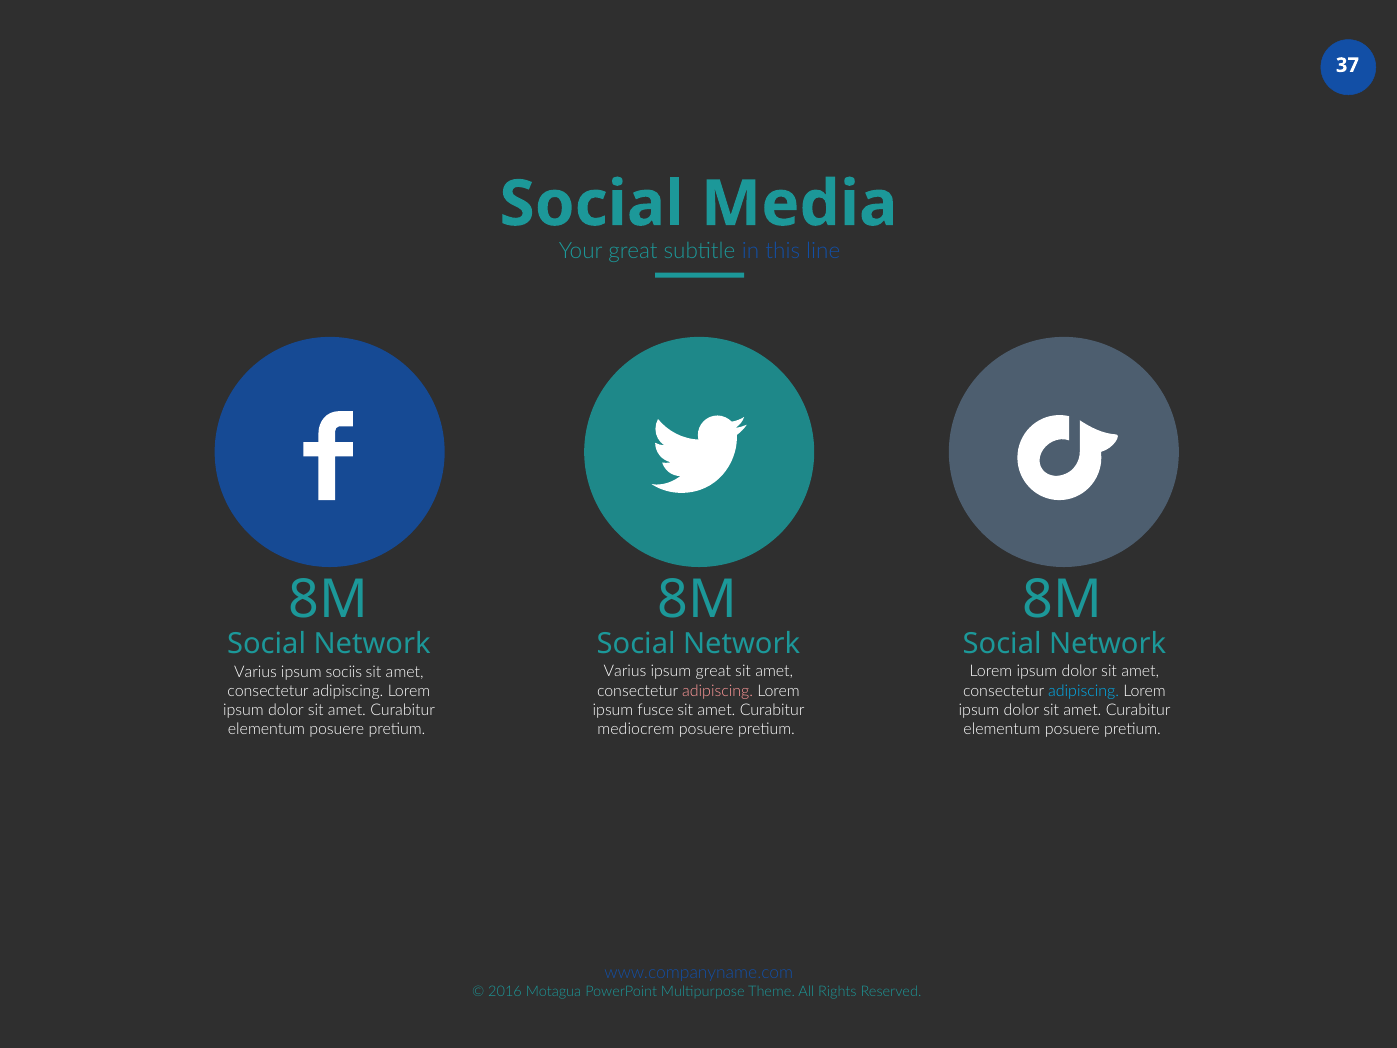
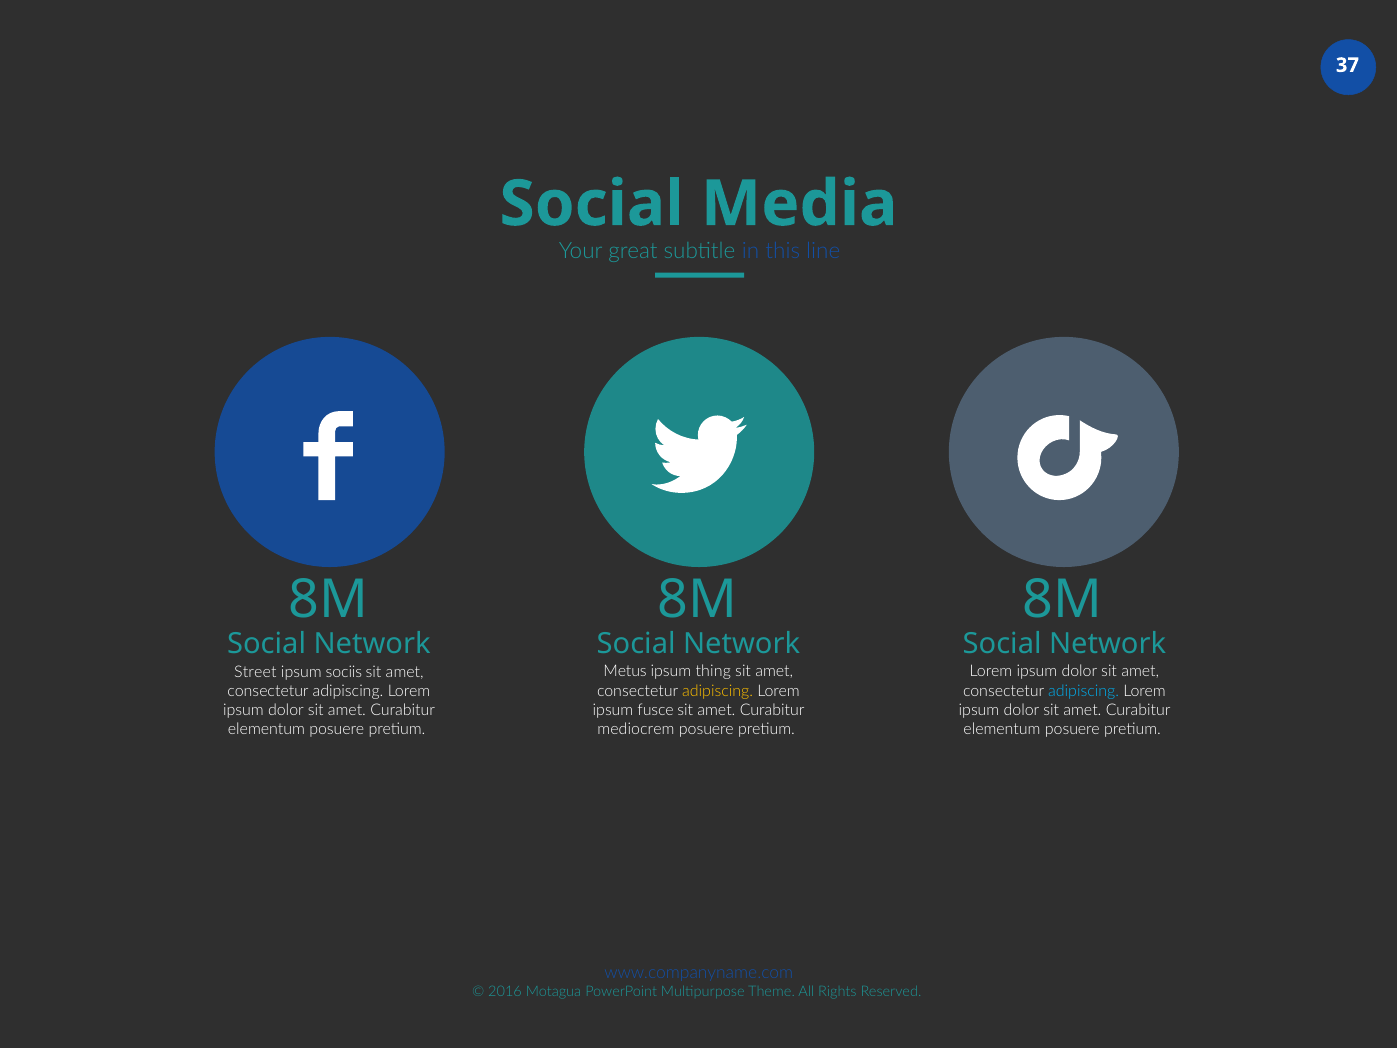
Varius: Varius -> Metus (625, 671)
ipsum great: great -> thing (713, 671)
Varius: Varius -> Street (255, 672)
adipiscing colour: pink -> yellow (718, 691)
